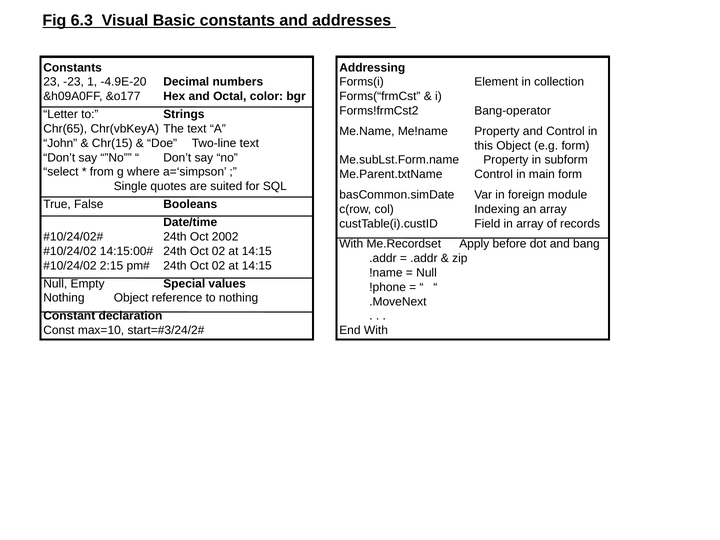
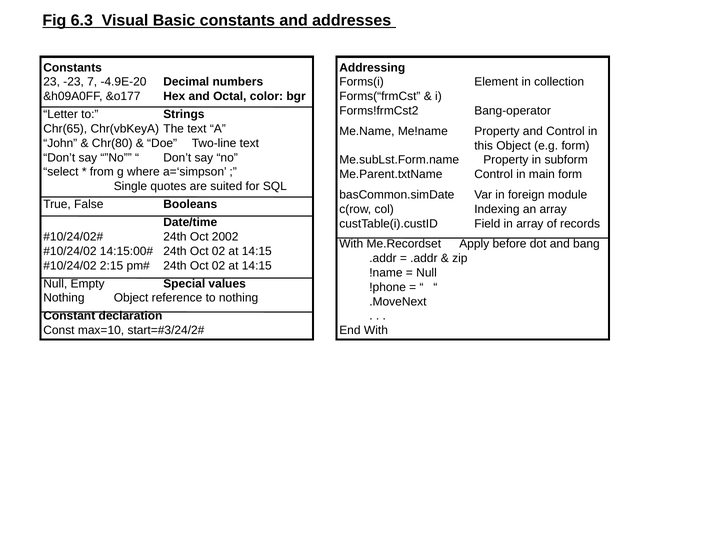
1: 1 -> 7 (92, 82)
Chr(15: Chr(15 -> Chr(80 (112, 143)
